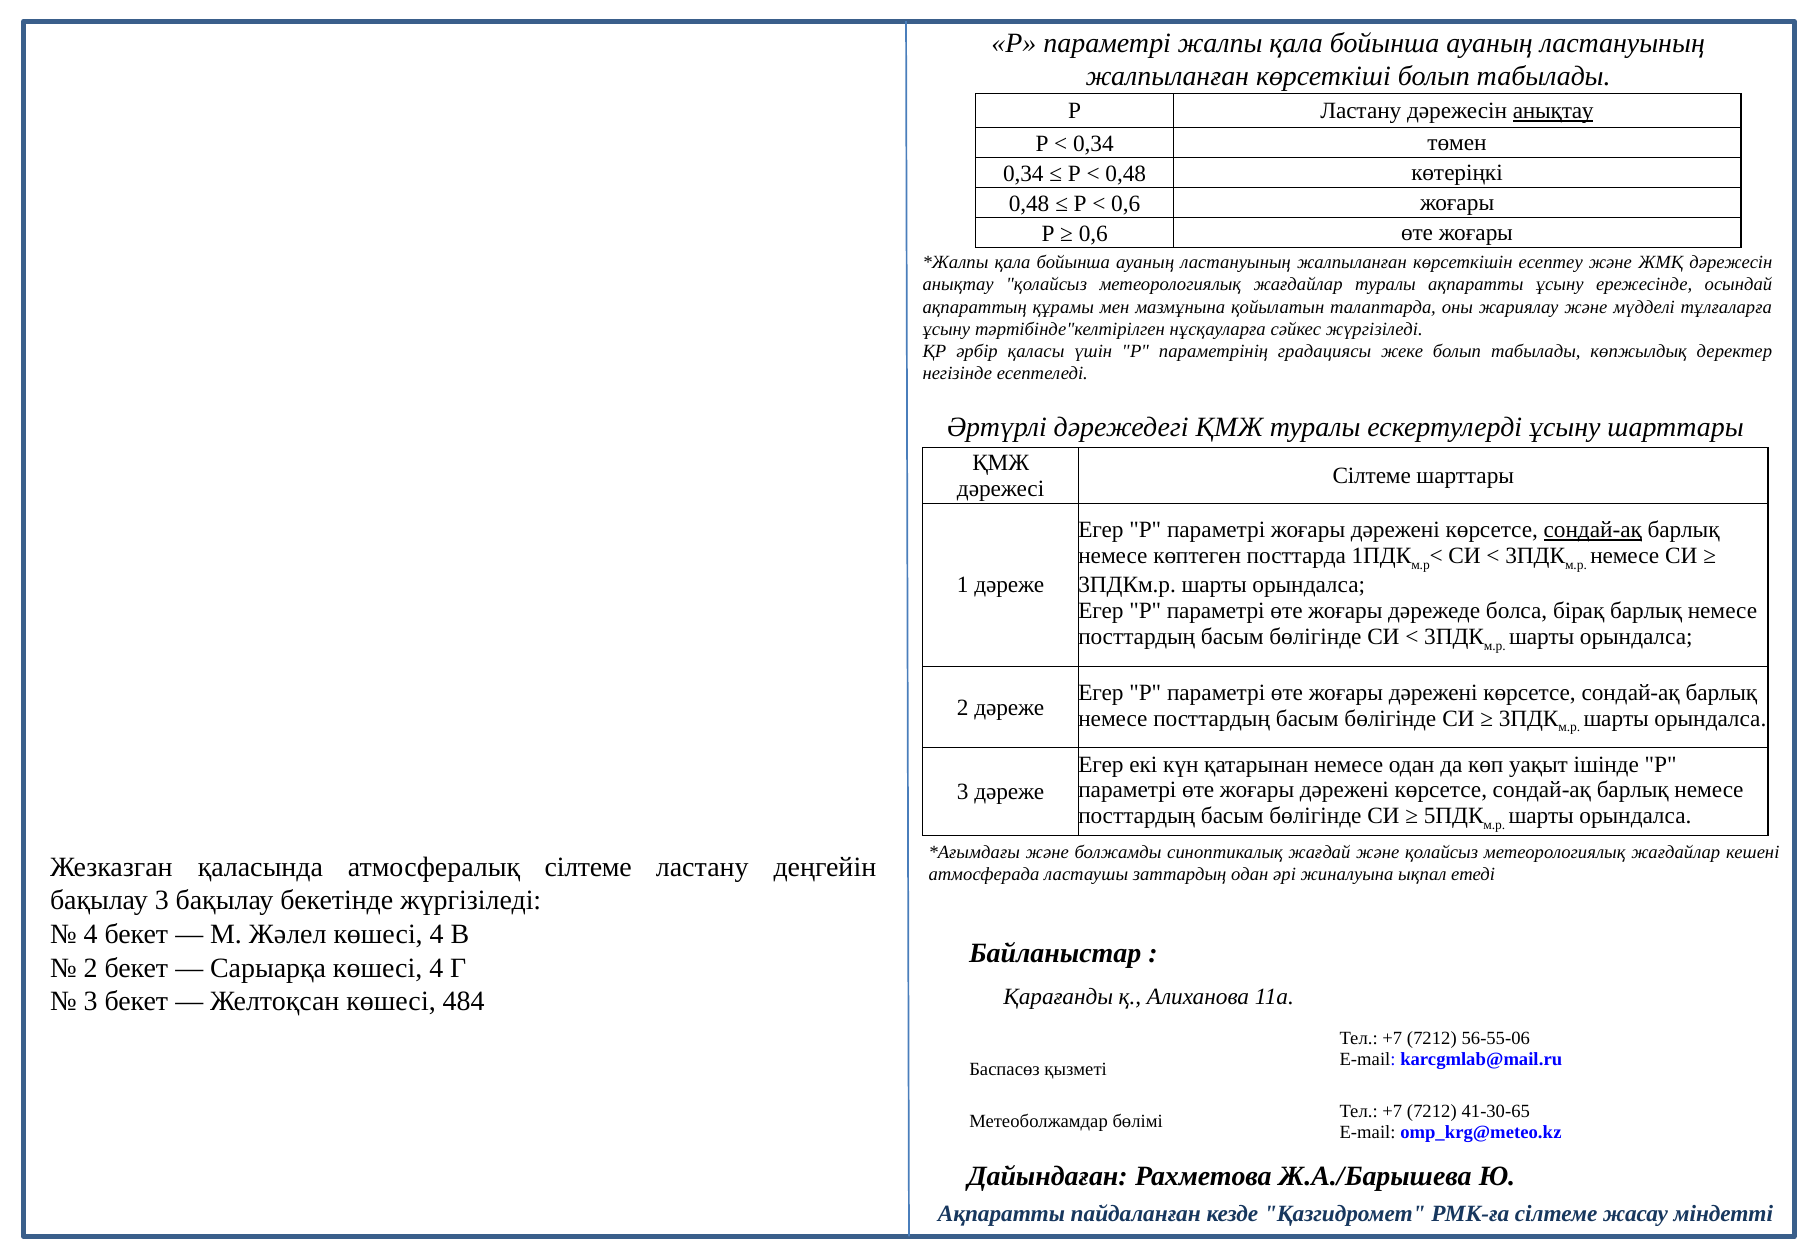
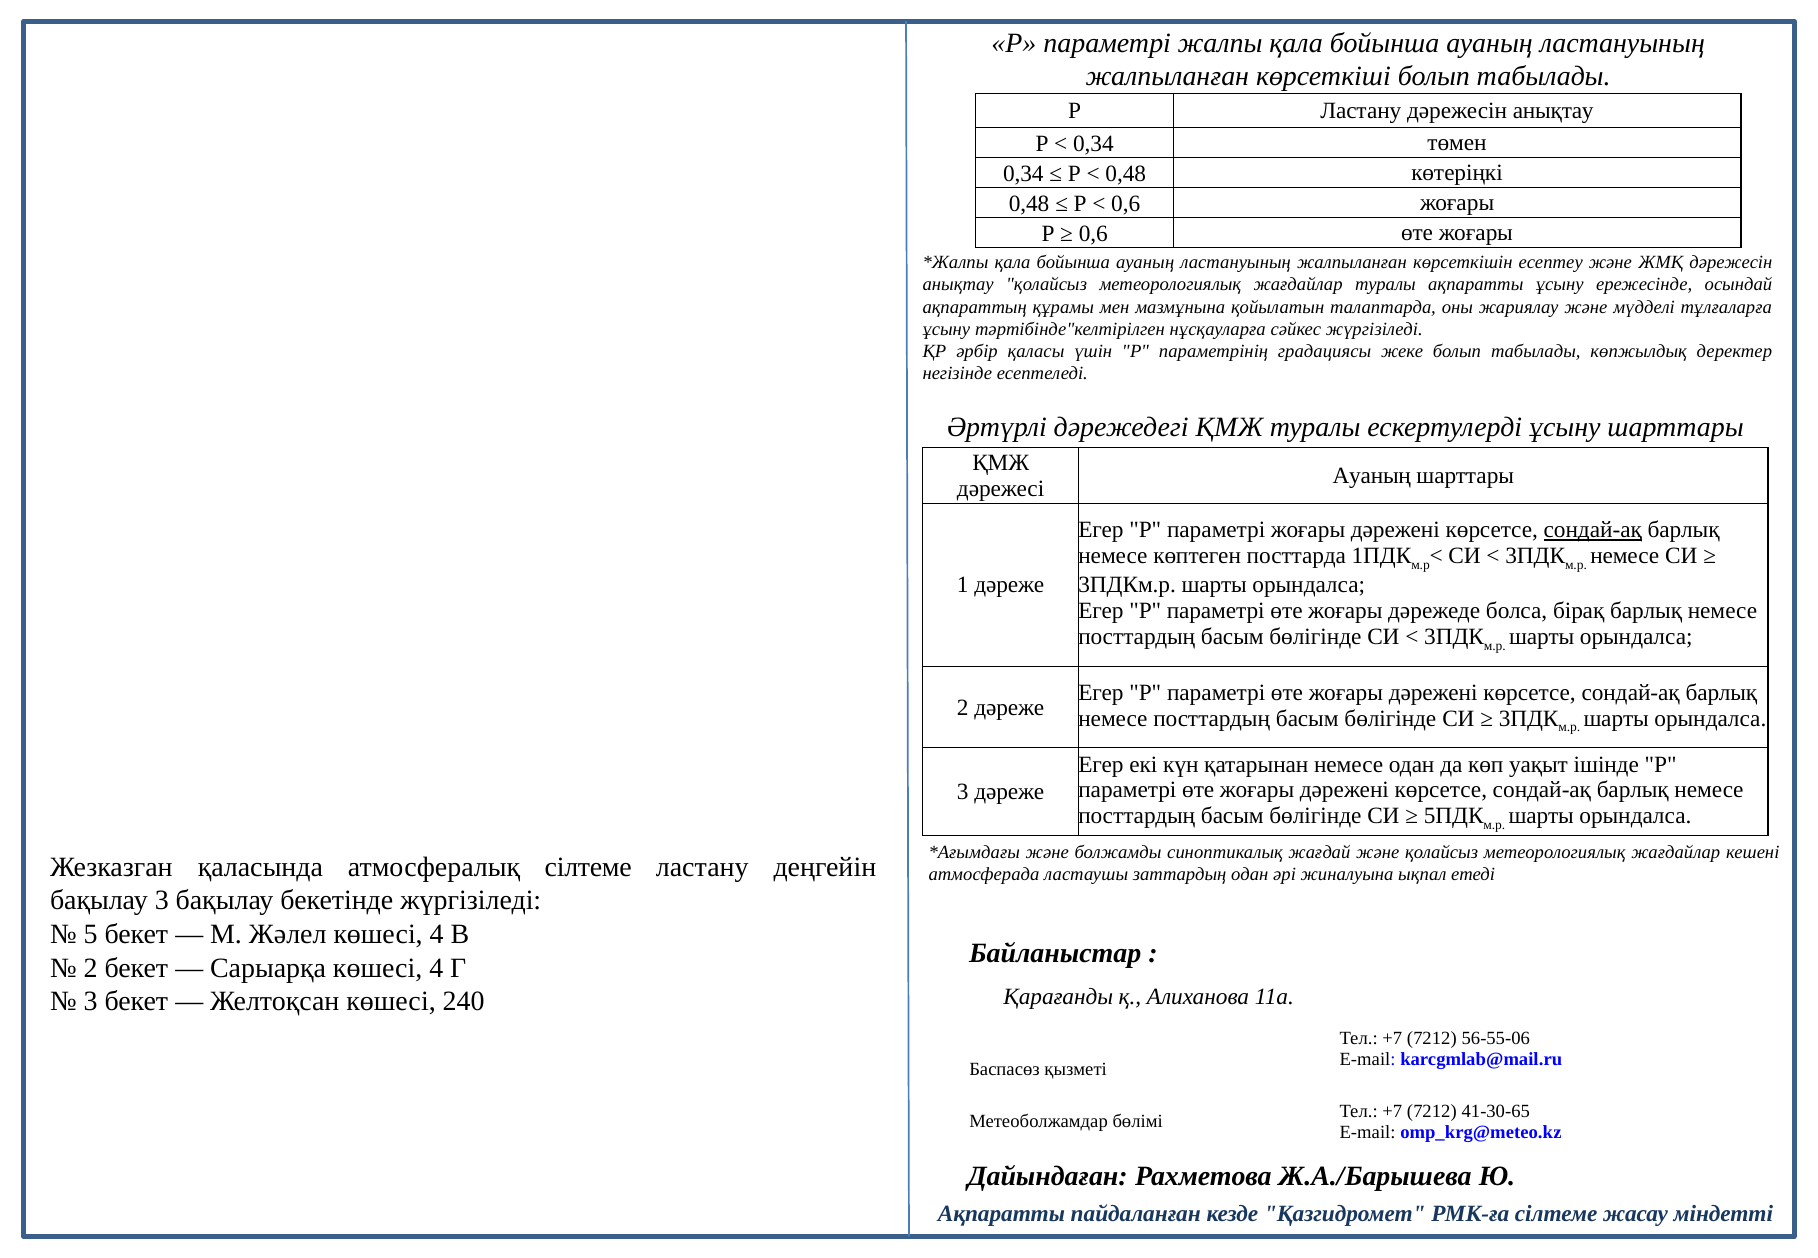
анықтау underline: present -> none (1553, 111)
Сілтеме: Сілтеме -> Ауаның (1372, 476)
4: 4 -> 5 (91, 935)
484: 484 -> 240 (464, 1002)
